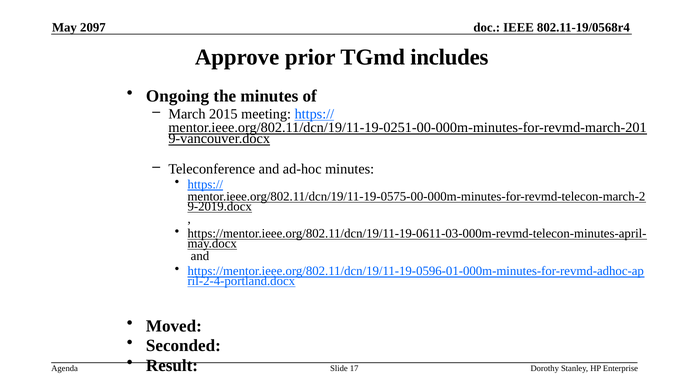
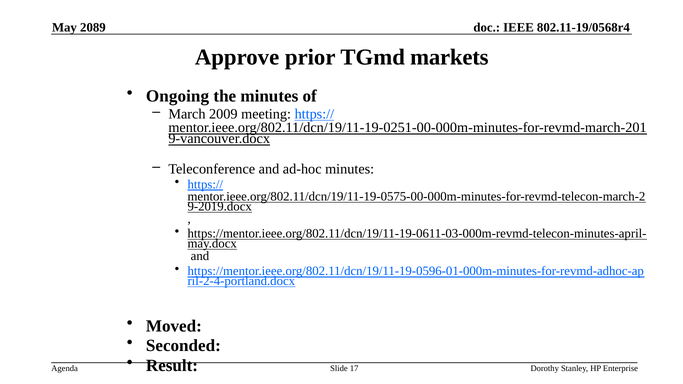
2097: 2097 -> 2089 (93, 27)
includes: includes -> markets (449, 57)
2015: 2015 -> 2009 (223, 114)
